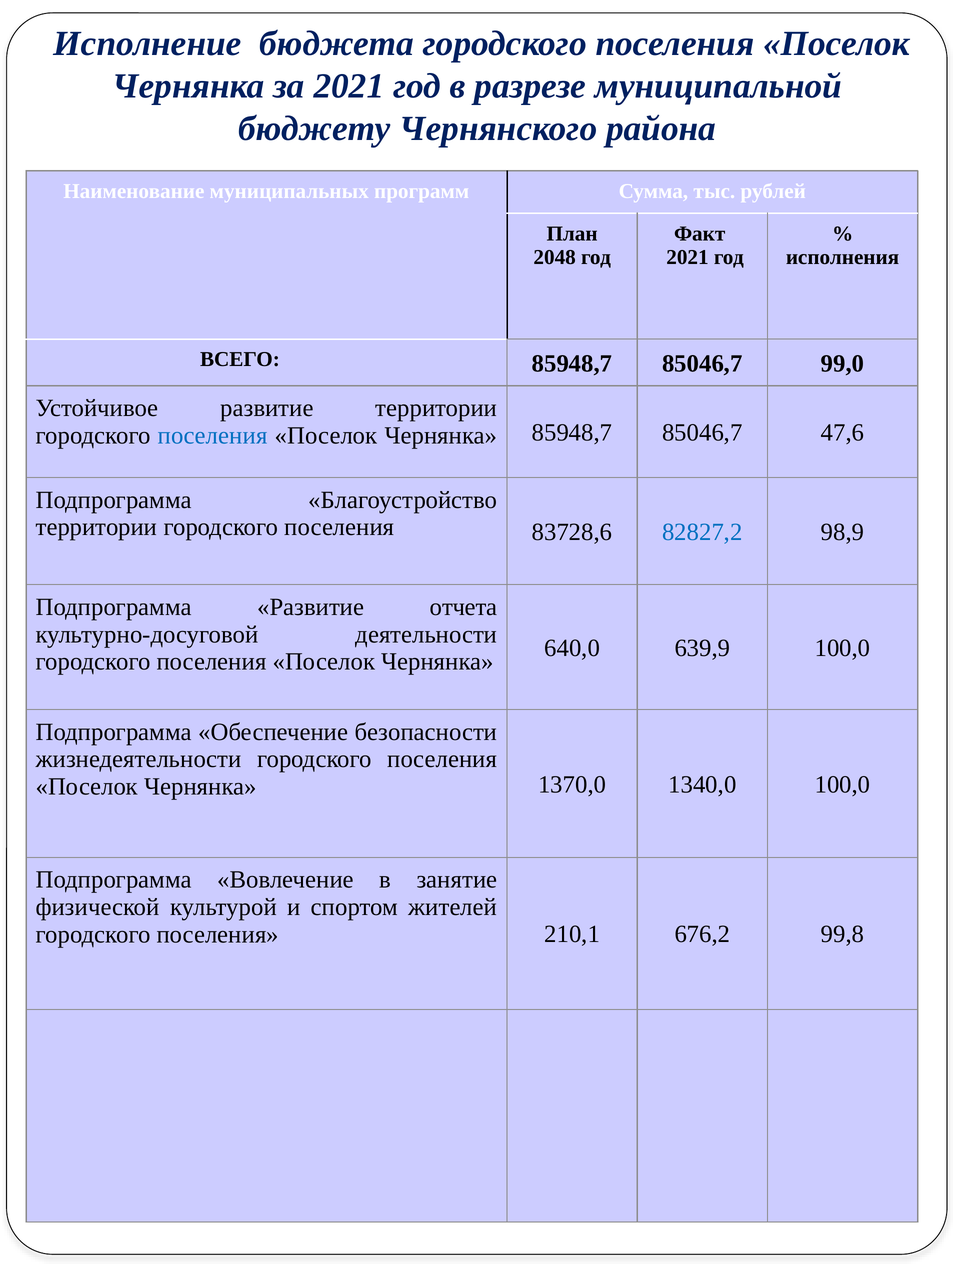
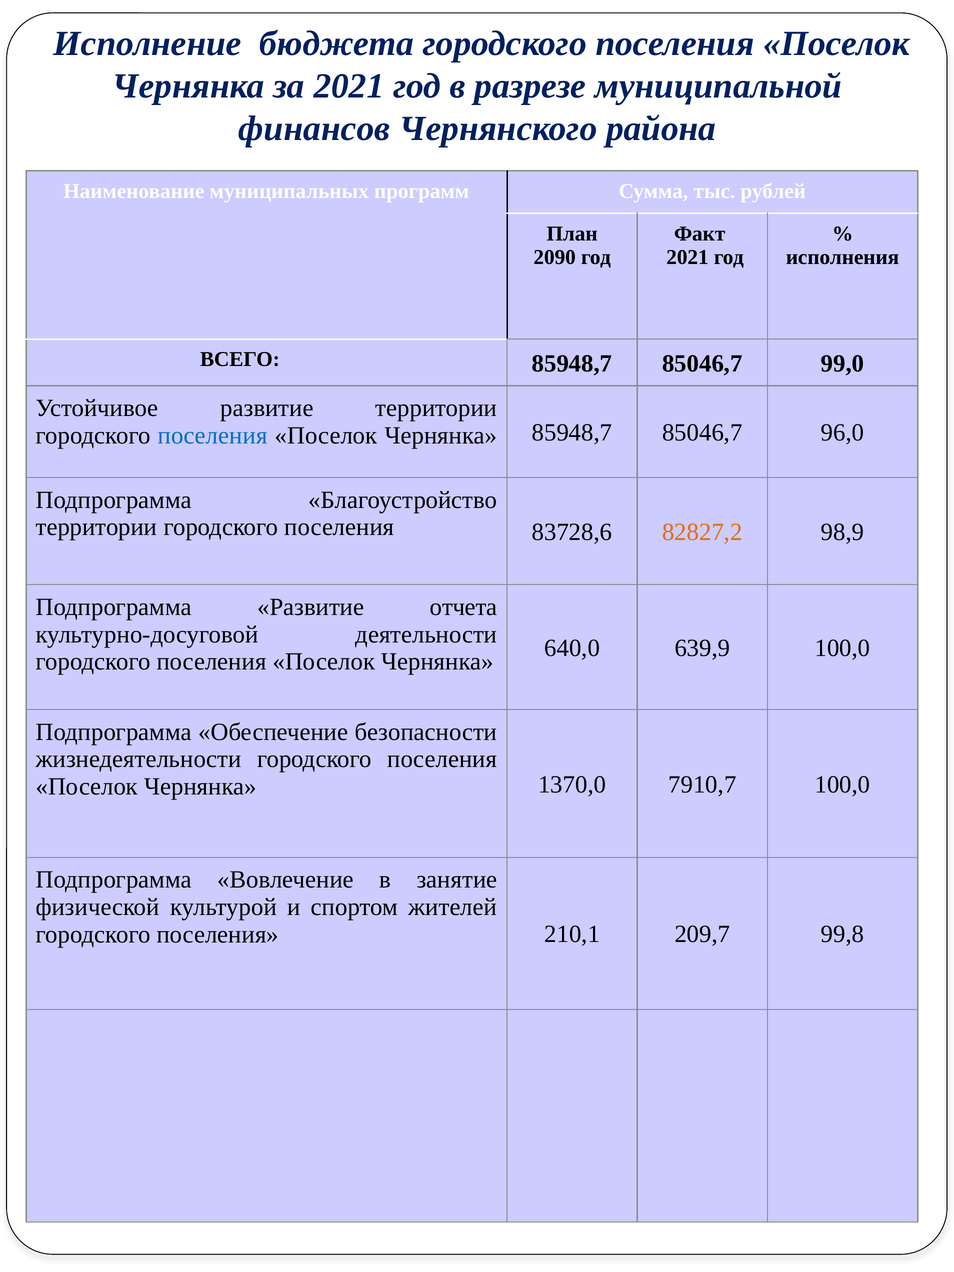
бюджету: бюджету -> финансов (314, 129)
2048: 2048 -> 2090 (555, 257)
47,6: 47,6 -> 96,0 (843, 432)
82827,2 colour: blue -> orange (702, 532)
1340,0: 1340,0 -> 7910,7 (702, 784)
676,2: 676,2 -> 209,7 (702, 934)
